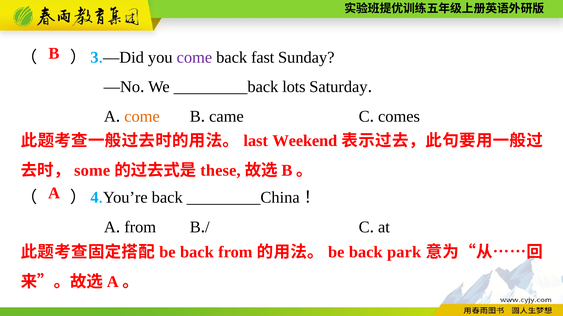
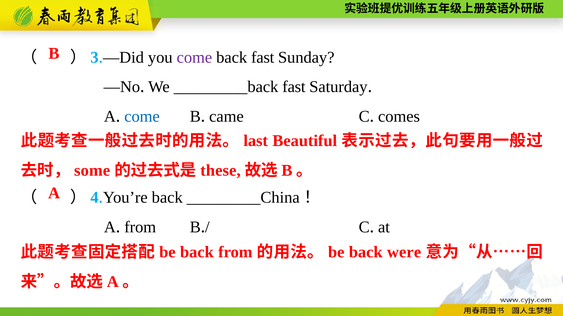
_________back lots: lots -> fast (294, 87)
come colour: orange -> blue (142, 117)
Weekend: Weekend -> Beautiful (305, 141)
park: park -> were (404, 253)
